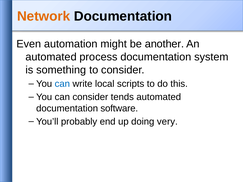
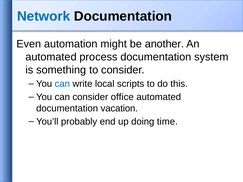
Network colour: orange -> blue (44, 16)
tends: tends -> office (122, 97)
software: software -> vacation (119, 109)
very: very -> time (167, 122)
